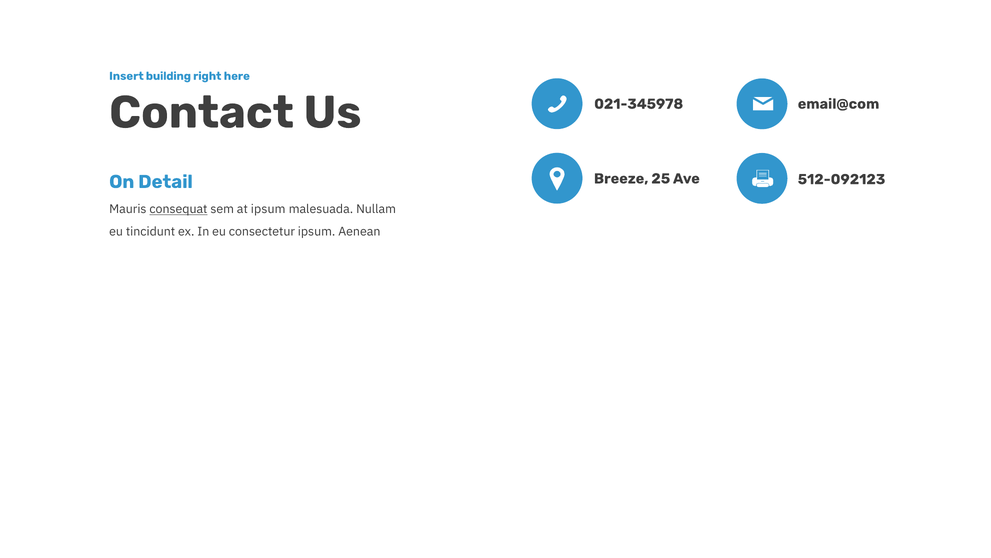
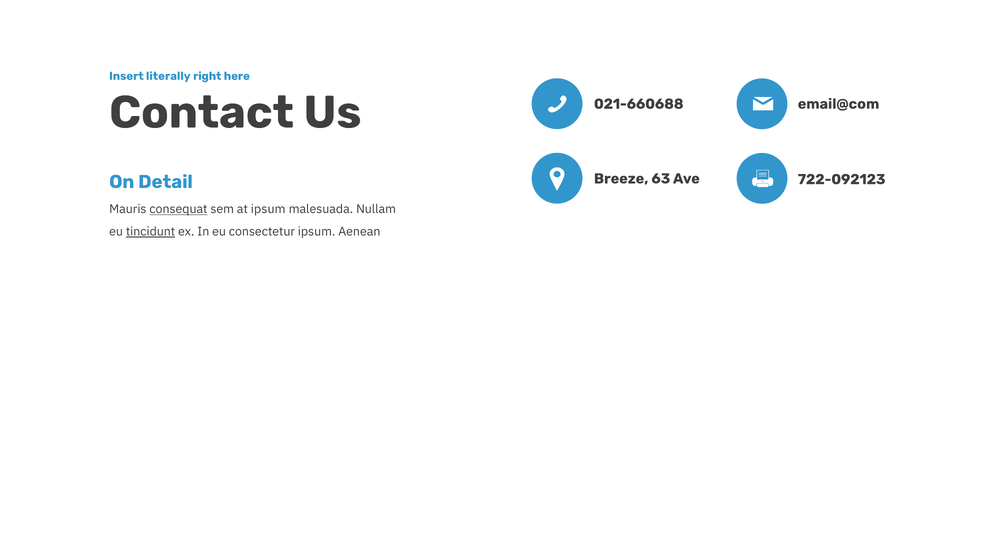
building: building -> literally (168, 76)
021-345978: 021-345978 -> 021-660688 (639, 104)
25: 25 -> 63 (661, 178)
512-092123: 512-092123 -> 722-092123 (842, 179)
tincidunt underline: none -> present (151, 231)
